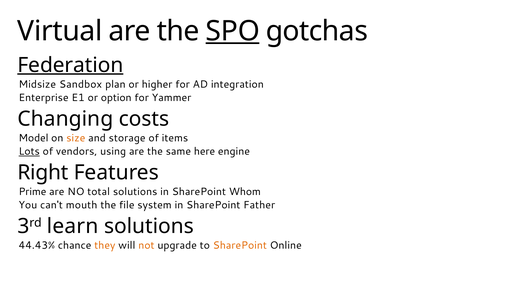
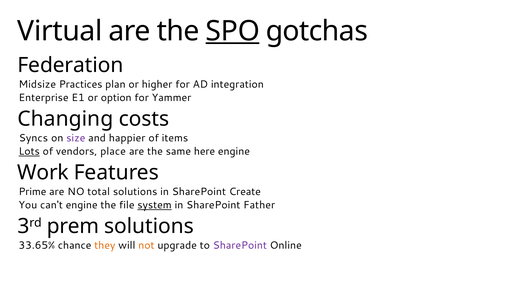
Federation underline: present -> none (70, 65)
Sandbox: Sandbox -> Practices (81, 84)
Model: Model -> Syncs (33, 138)
size colour: orange -> purple (76, 138)
storage: storage -> happier (127, 138)
using: using -> place (113, 151)
Right: Right -> Work (43, 173)
Whom: Whom -> Create (245, 192)
can't mouth: mouth -> engine (82, 205)
system underline: none -> present (155, 205)
learn: learn -> prem (73, 226)
44.43%: 44.43% -> 33.65% (37, 246)
SharePoint colour: orange -> purple (240, 246)
